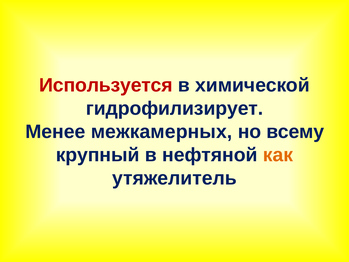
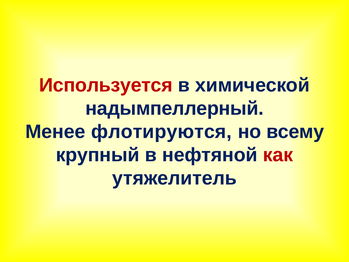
гидрофилизирует: гидрофилизирует -> надымпеллерный (175, 108)
межкамерных: межкамерных -> флотируются (161, 132)
как colour: orange -> red (278, 155)
